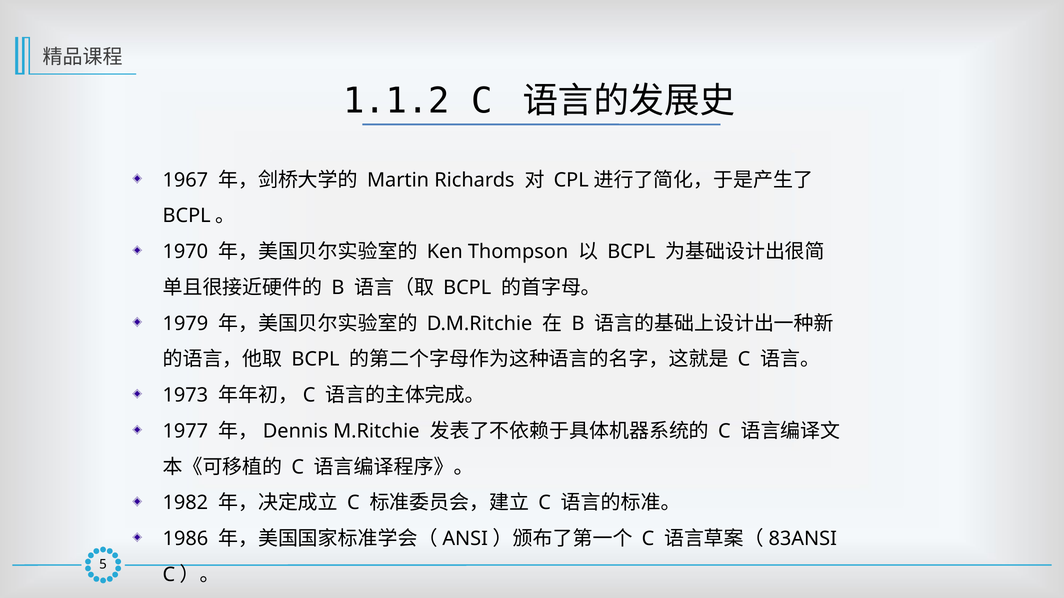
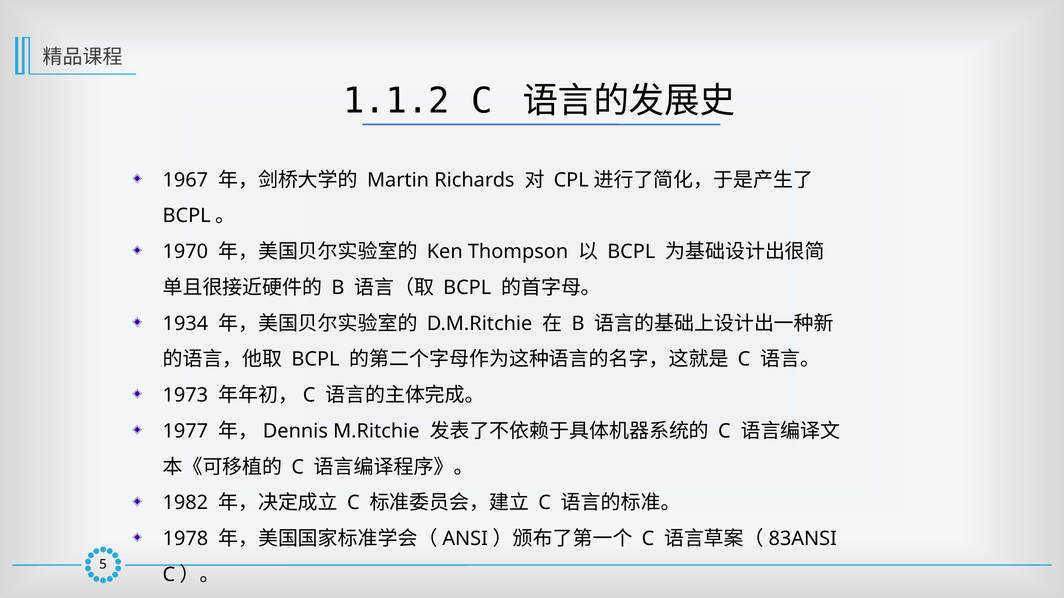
1979: 1979 -> 1934 (185, 324)
1986: 1986 -> 1978 (185, 539)
